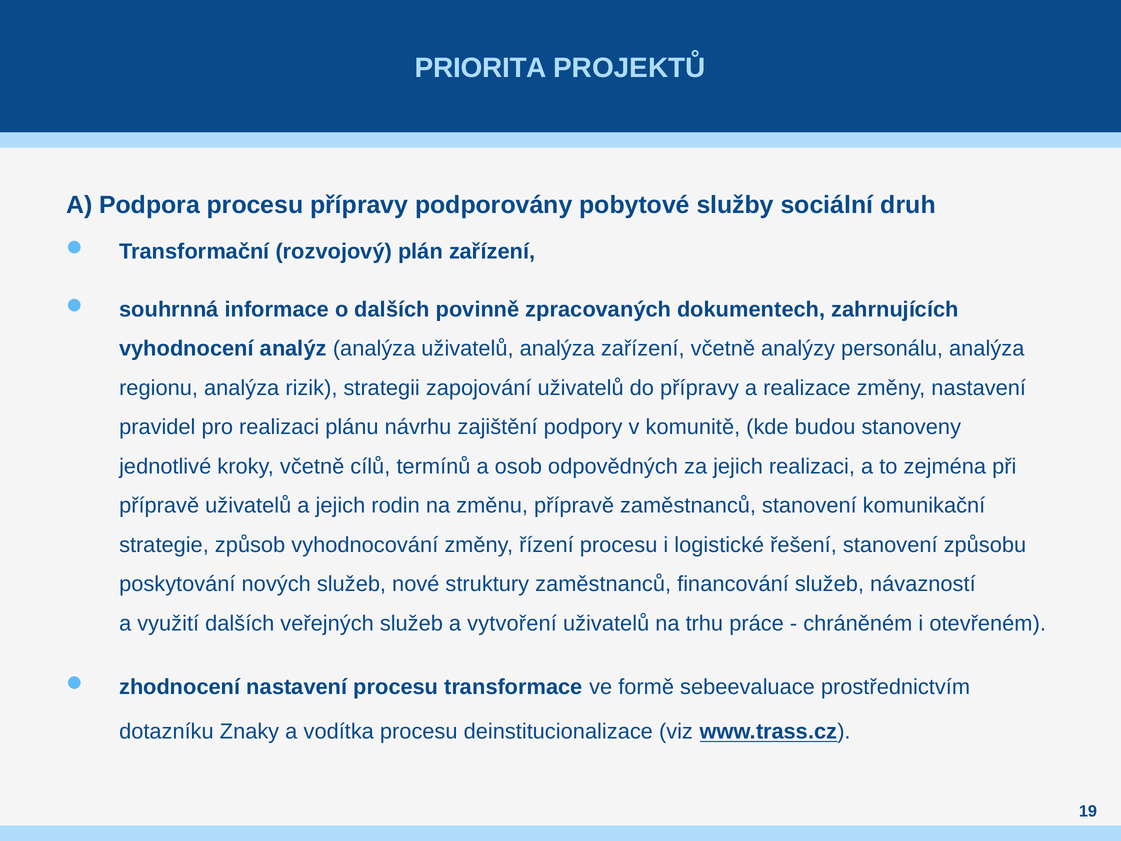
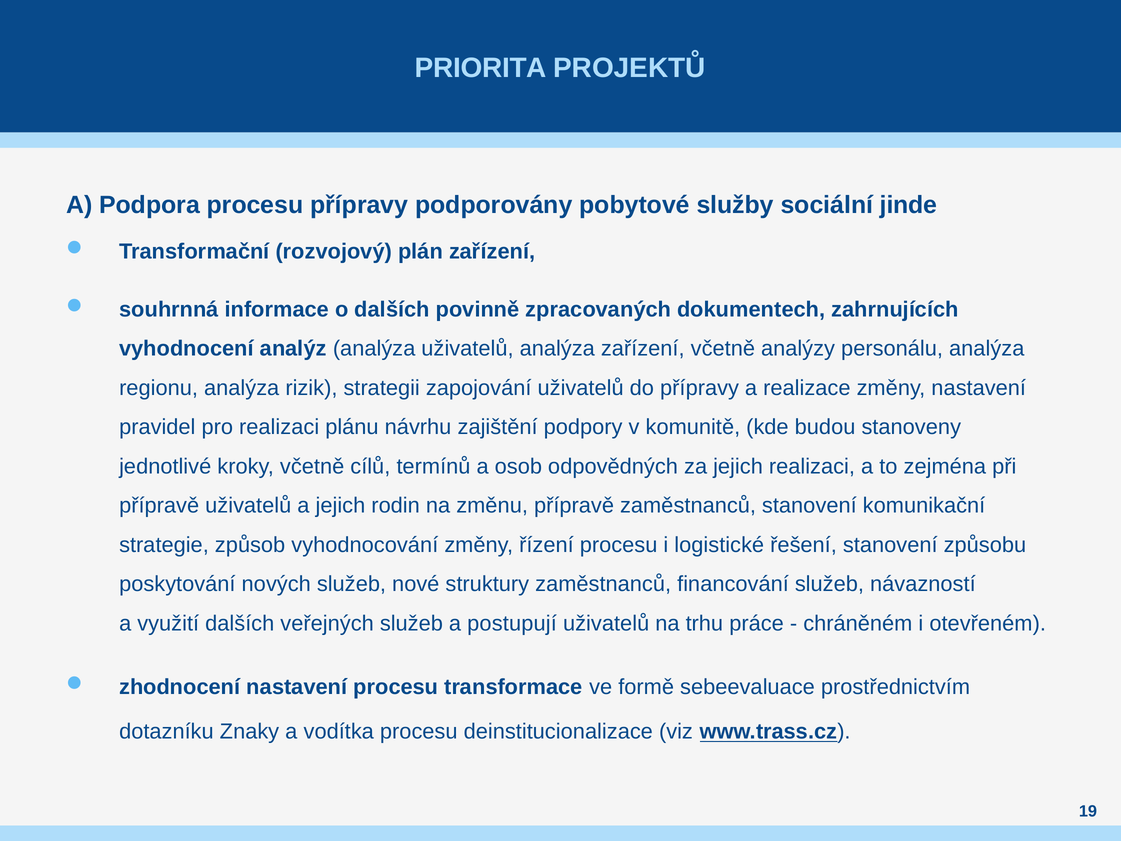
druh: druh -> jinde (908, 205)
vytvoření: vytvoření -> postupují (512, 623)
